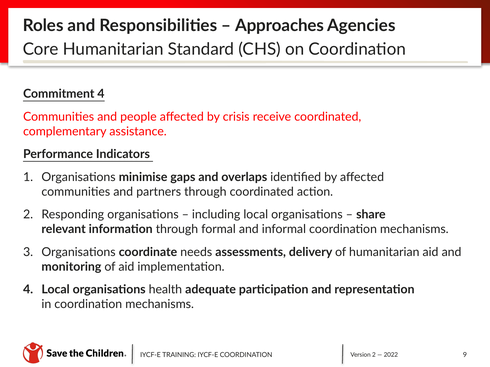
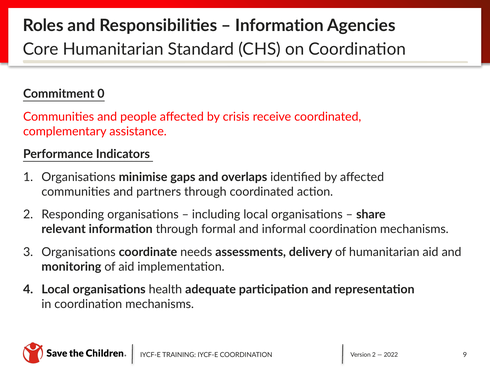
Approaches: Approaches -> Information (280, 26)
Commitment 4: 4 -> 0 (101, 94)
